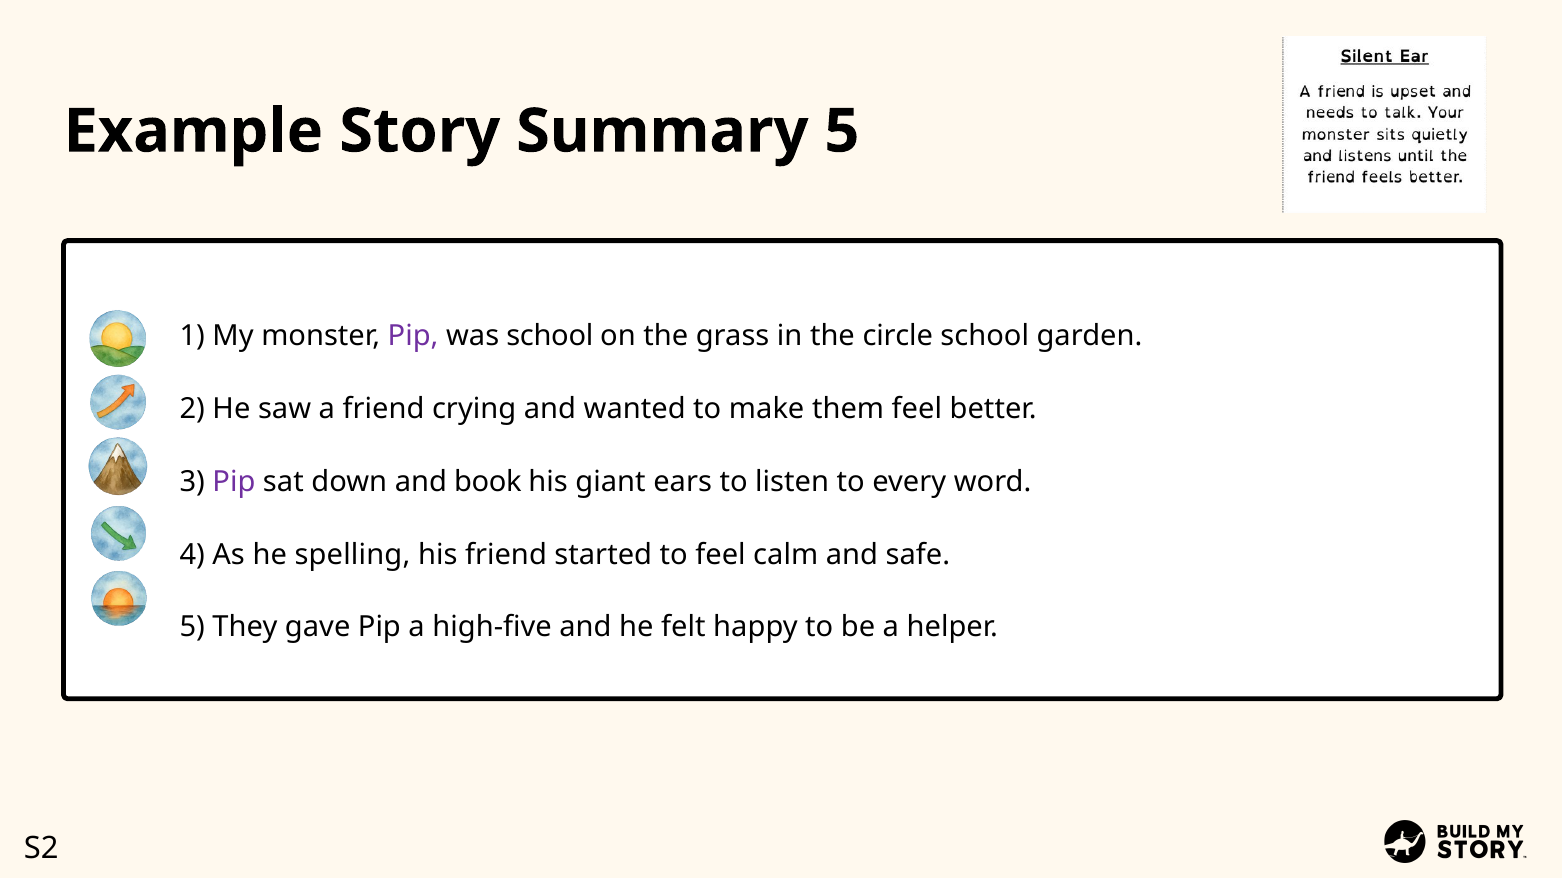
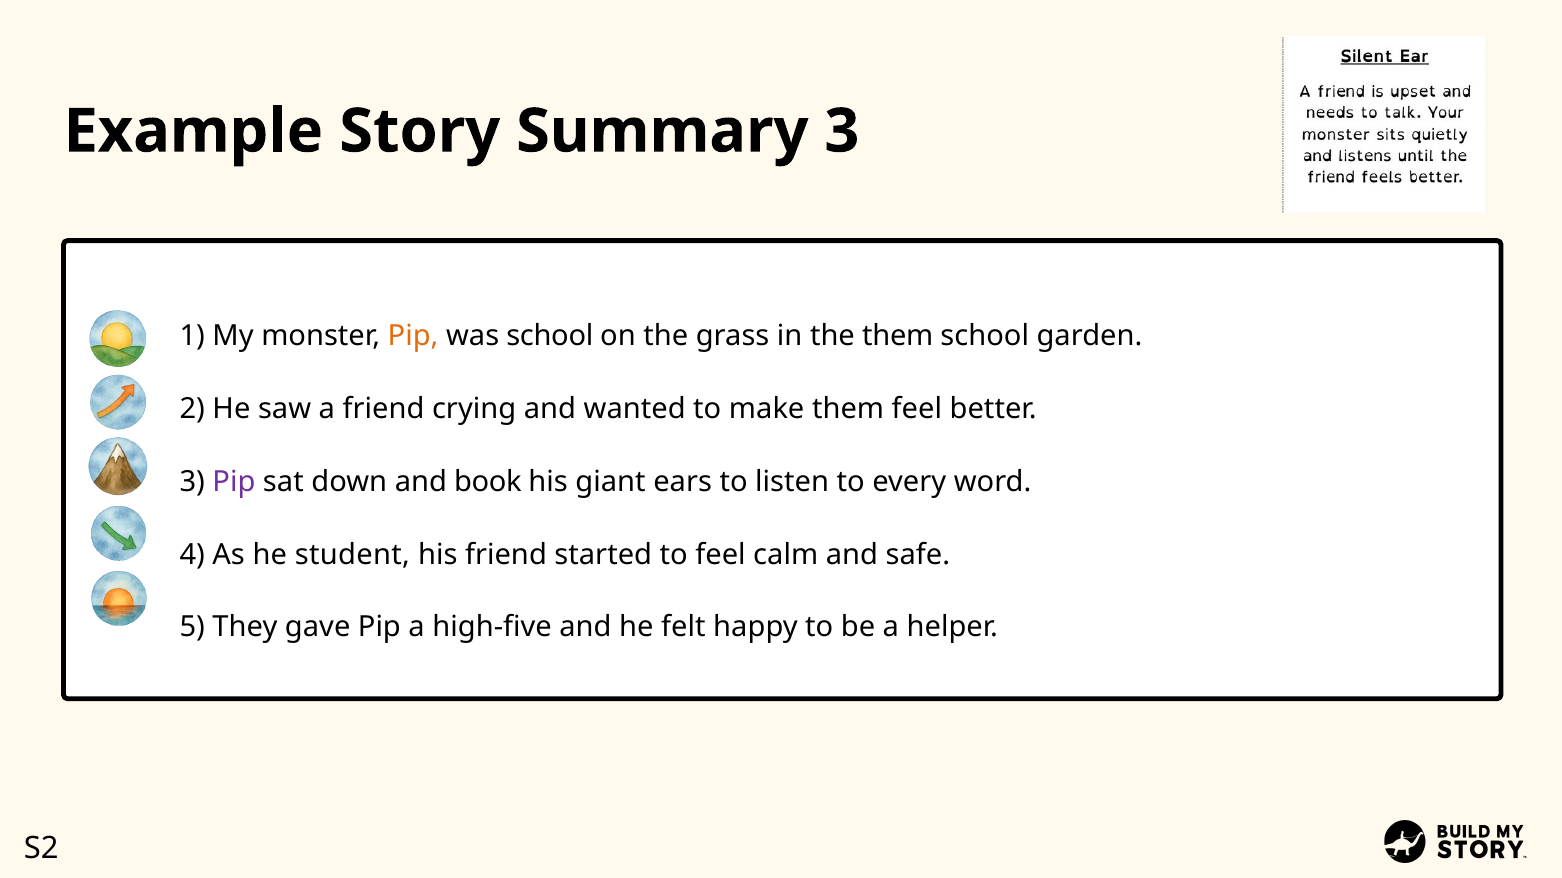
Summary 5: 5 -> 3 (842, 131)
Pip colour: purple -> orange (413, 336)
the circle: circle -> them (898, 336)
spelling: spelling -> student (352, 555)
